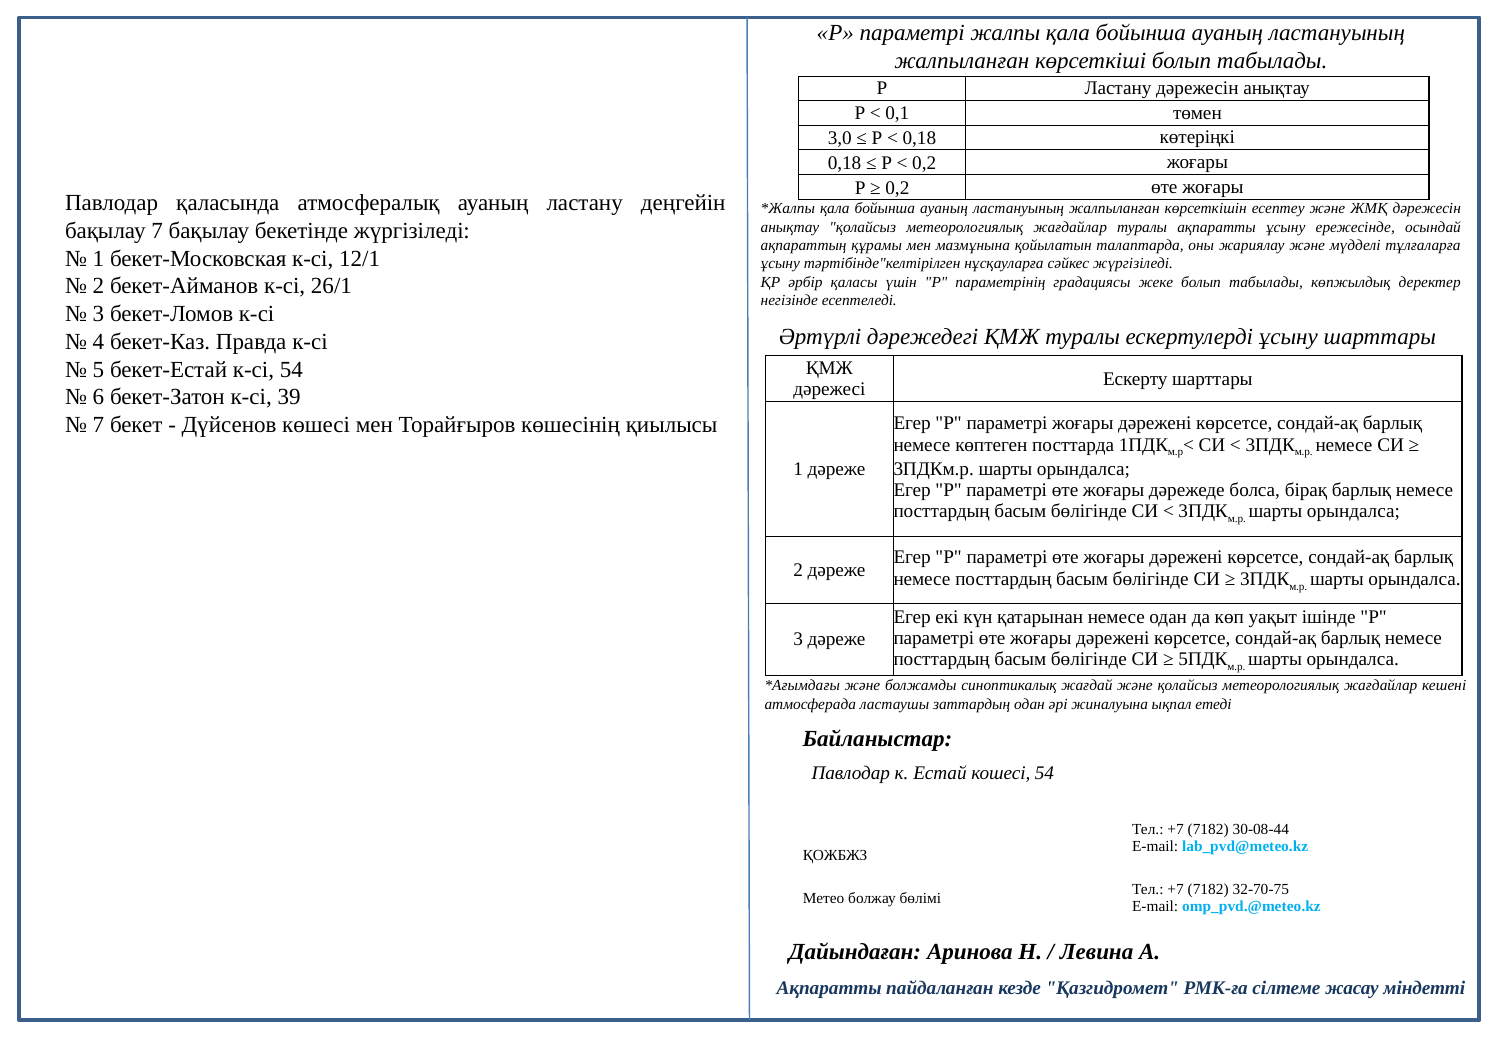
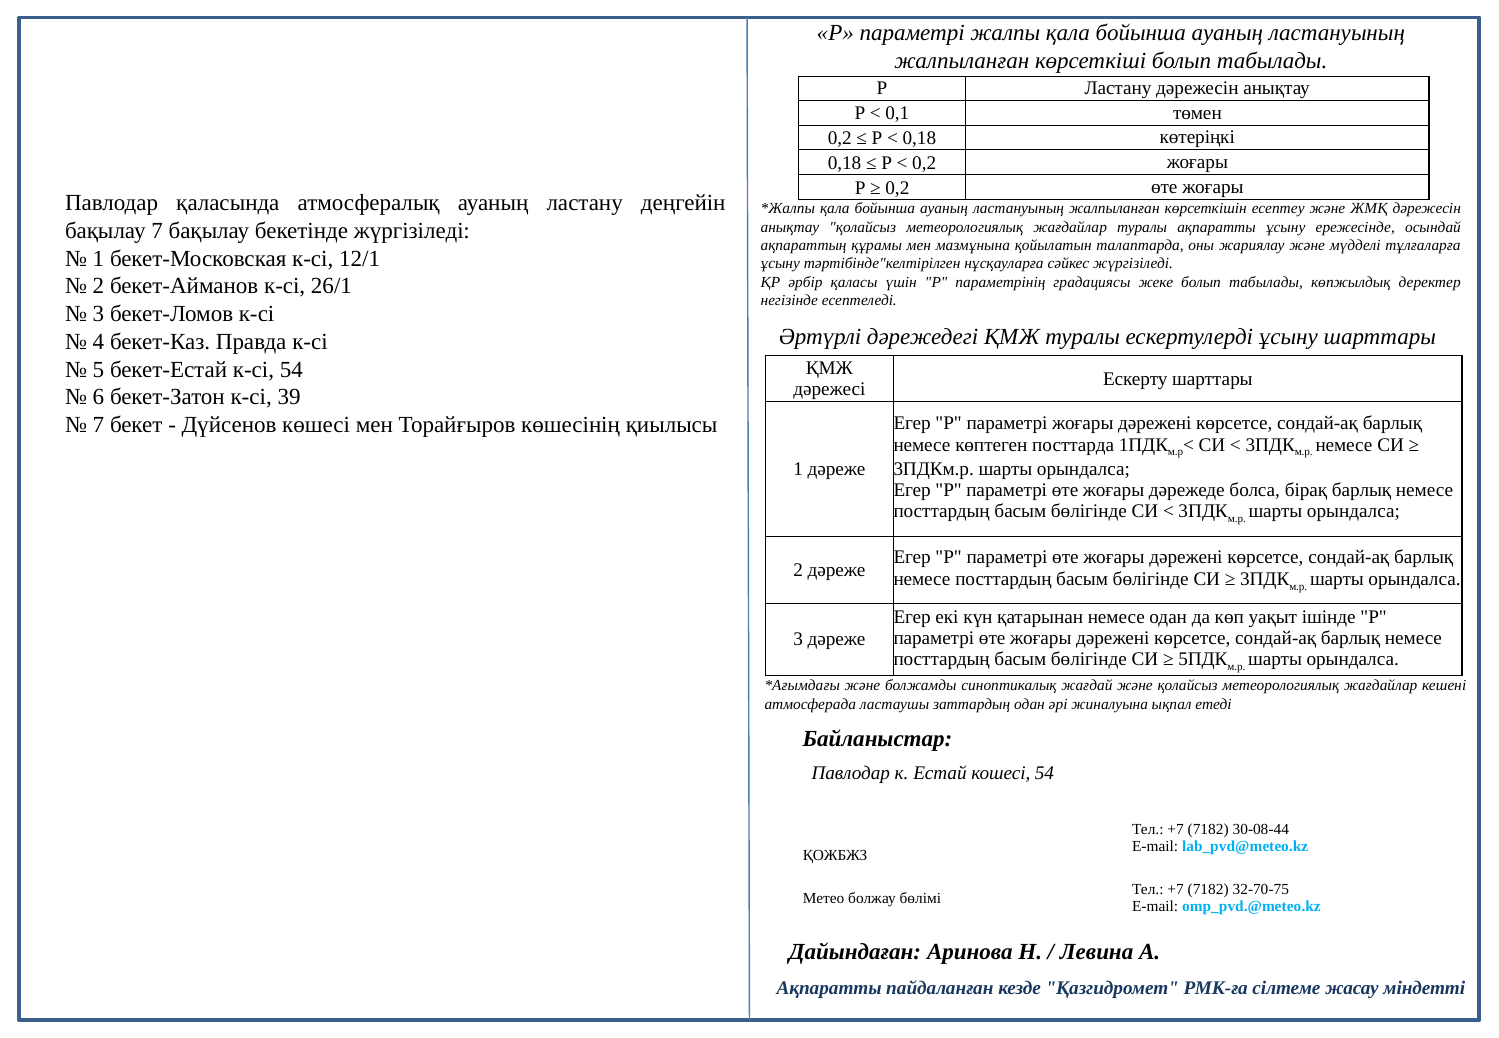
3,0: 3,0 -> 0,2 (840, 138)
